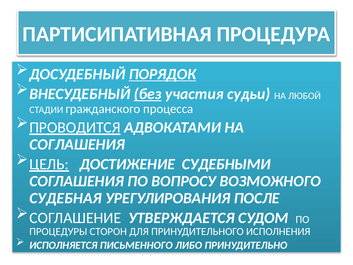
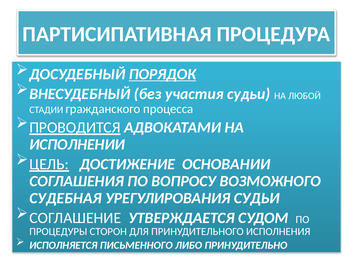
без underline: present -> none (148, 94)
СОГЛАШЕНИЯ: СОГЛАШЕНИЯ -> ИСПОЛНЕНИИ (77, 144)
СУДЕБНЫМИ: СУДЕБНЫМИ -> ОСНОВАНИИ (226, 164)
УРЕГУЛИРОВАНИЯ ПОСЛЕ: ПОСЛЕ -> СУДЬИ (257, 198)
